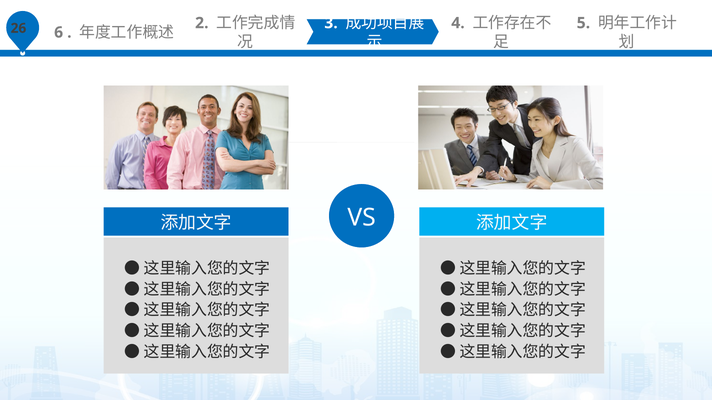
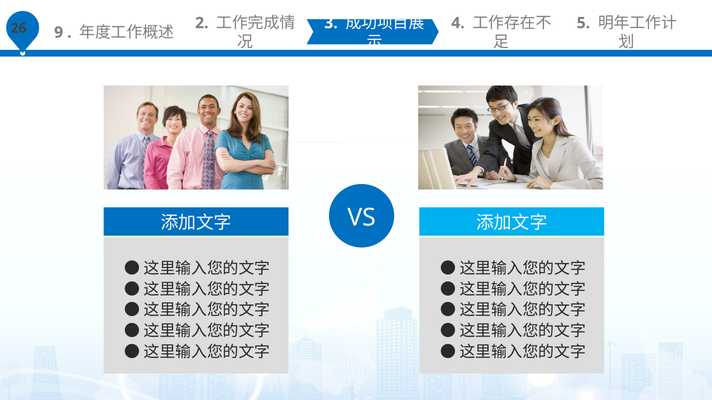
6: 6 -> 9 (59, 32)
